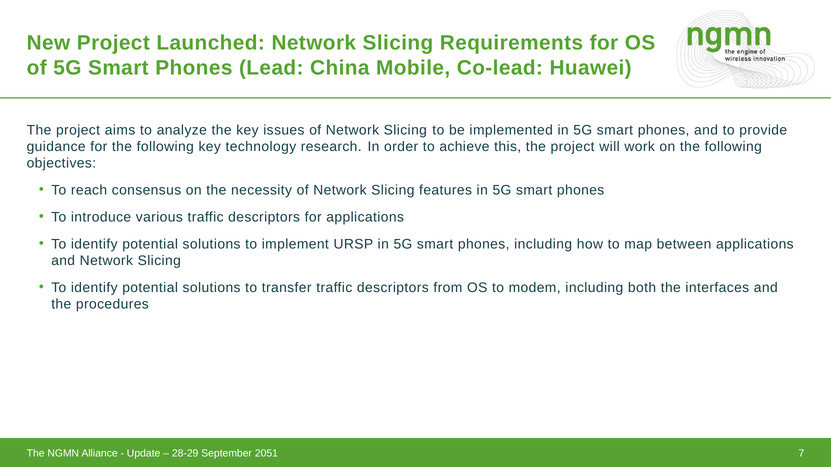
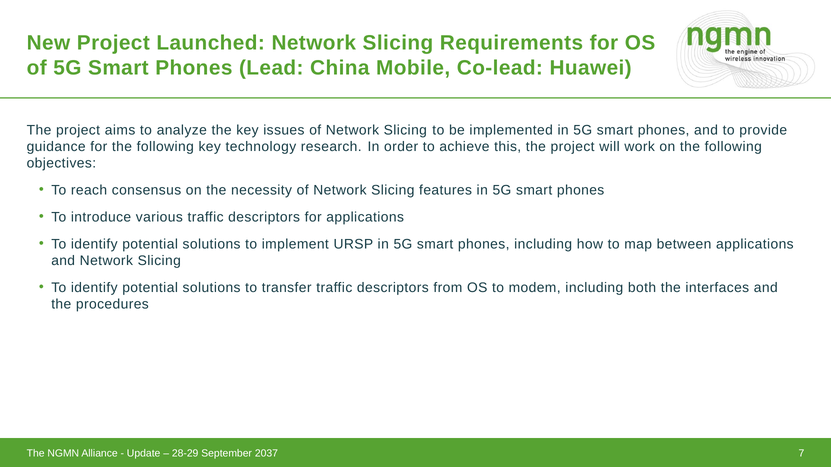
2051: 2051 -> 2037 (266, 454)
